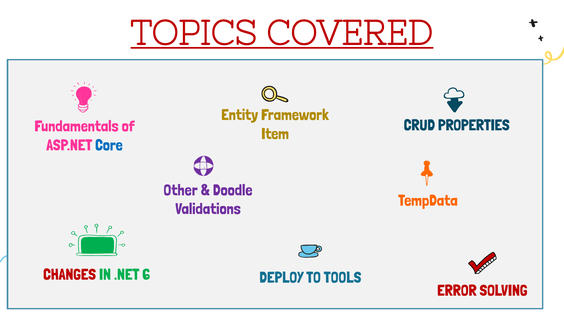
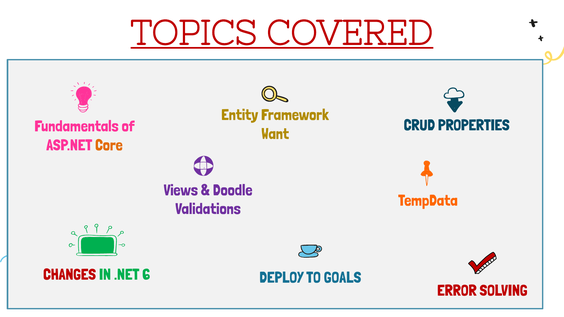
Item: Item -> Want (275, 134)
Core colour: blue -> orange (109, 145)
Other: Other -> Views (181, 190)
TOOLS: TOOLS -> GOALS (343, 278)
